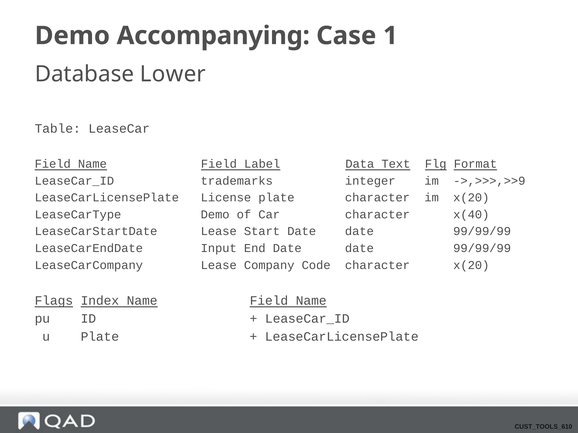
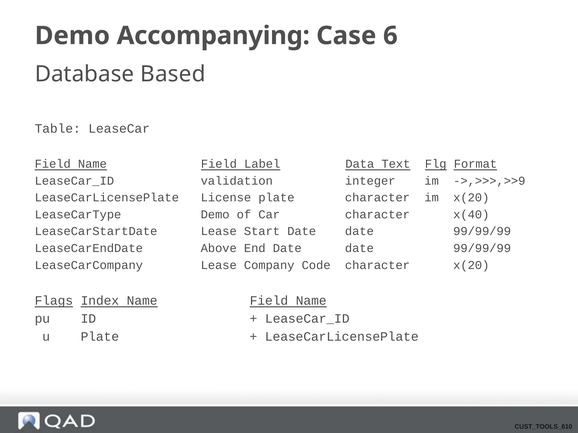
1: 1 -> 6 (390, 36)
Lower: Lower -> Based (173, 74)
trademarks: trademarks -> validation (237, 181)
Input: Input -> Above (219, 248)
